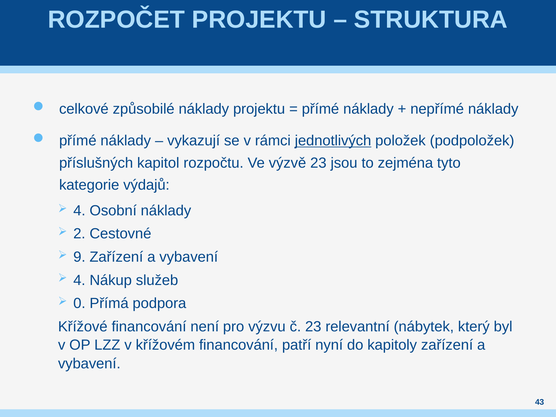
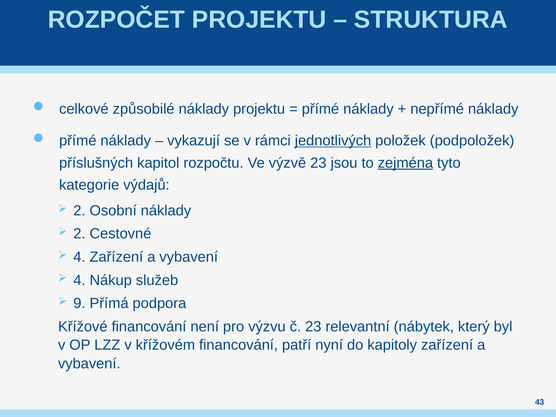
zejména underline: none -> present (405, 163)
4: 4 -> 2 (79, 211)
9: 9 -> 4 (79, 257)
0: 0 -> 9 (79, 303)
